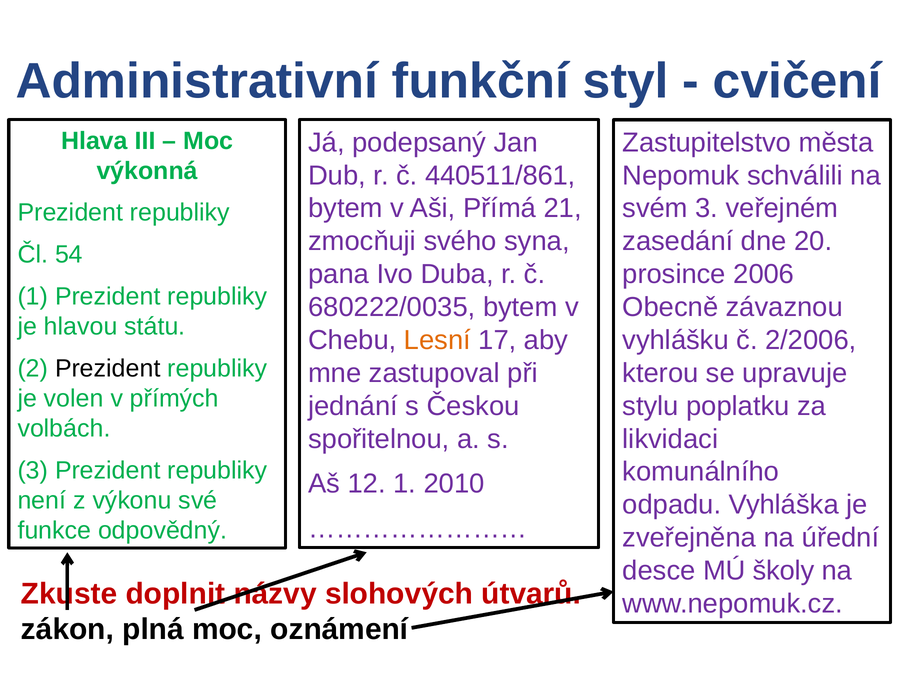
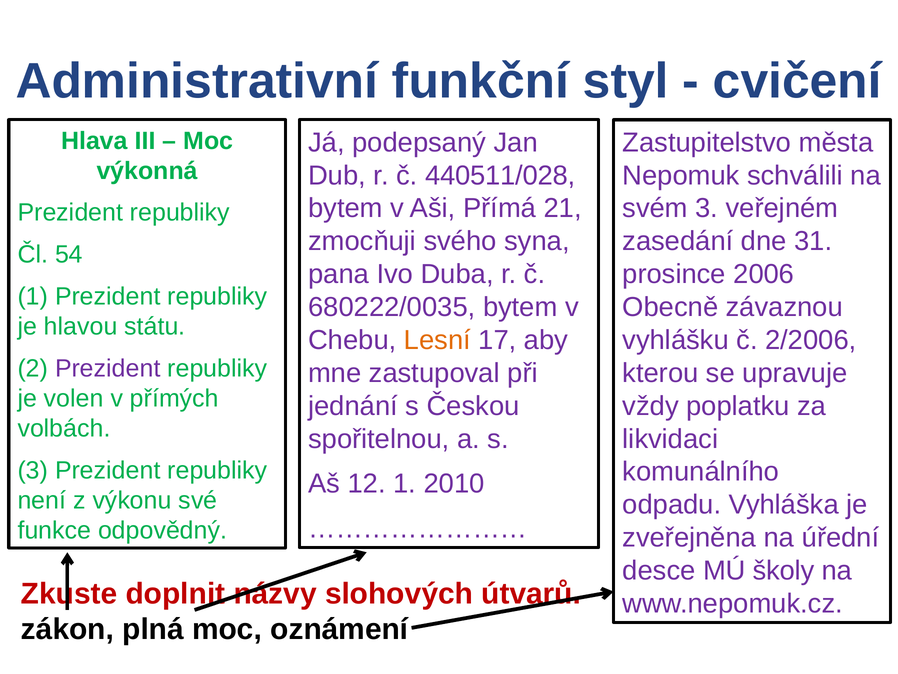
440511/861: 440511/861 -> 440511/028 (500, 175)
20: 20 -> 31 (813, 241)
Prezident colour: black -> purple (108, 368)
stylu: stylu -> vždy (651, 406)
